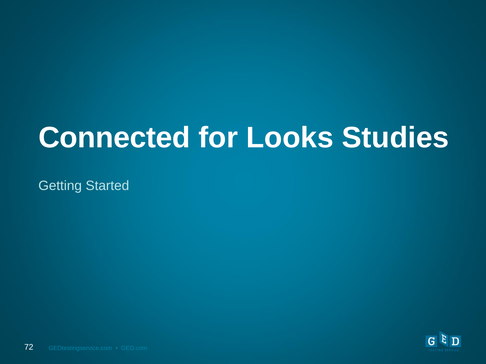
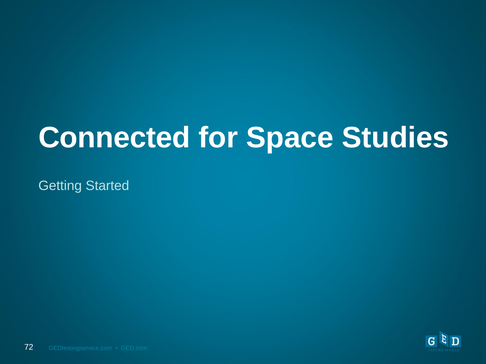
Looks: Looks -> Space (290, 138)
